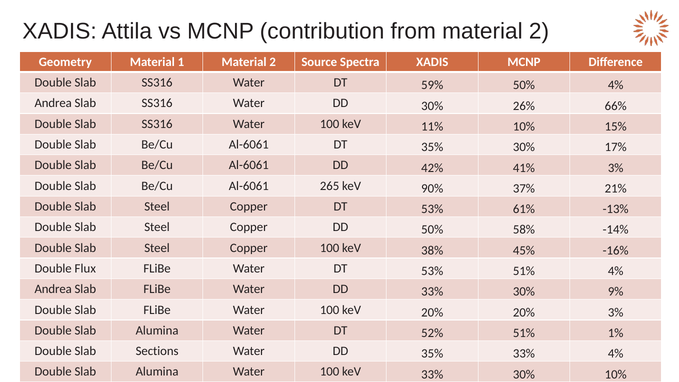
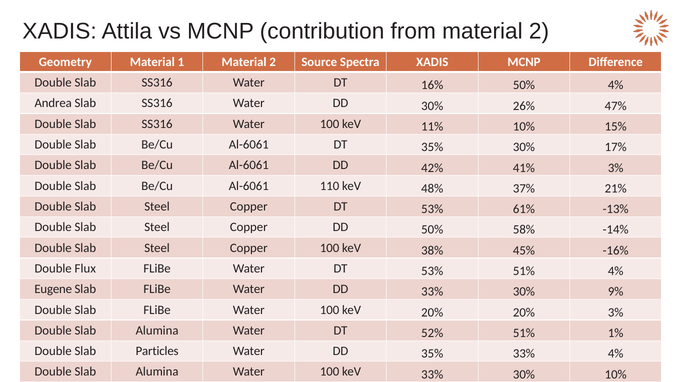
59%: 59% -> 16% (432, 85)
66%: 66% -> 47% (616, 106)
265: 265 -> 110 (330, 186)
90%: 90% -> 48% (432, 188)
Andrea: Andrea -> Eugene (53, 289)
Sections: Sections -> Particles (157, 351)
